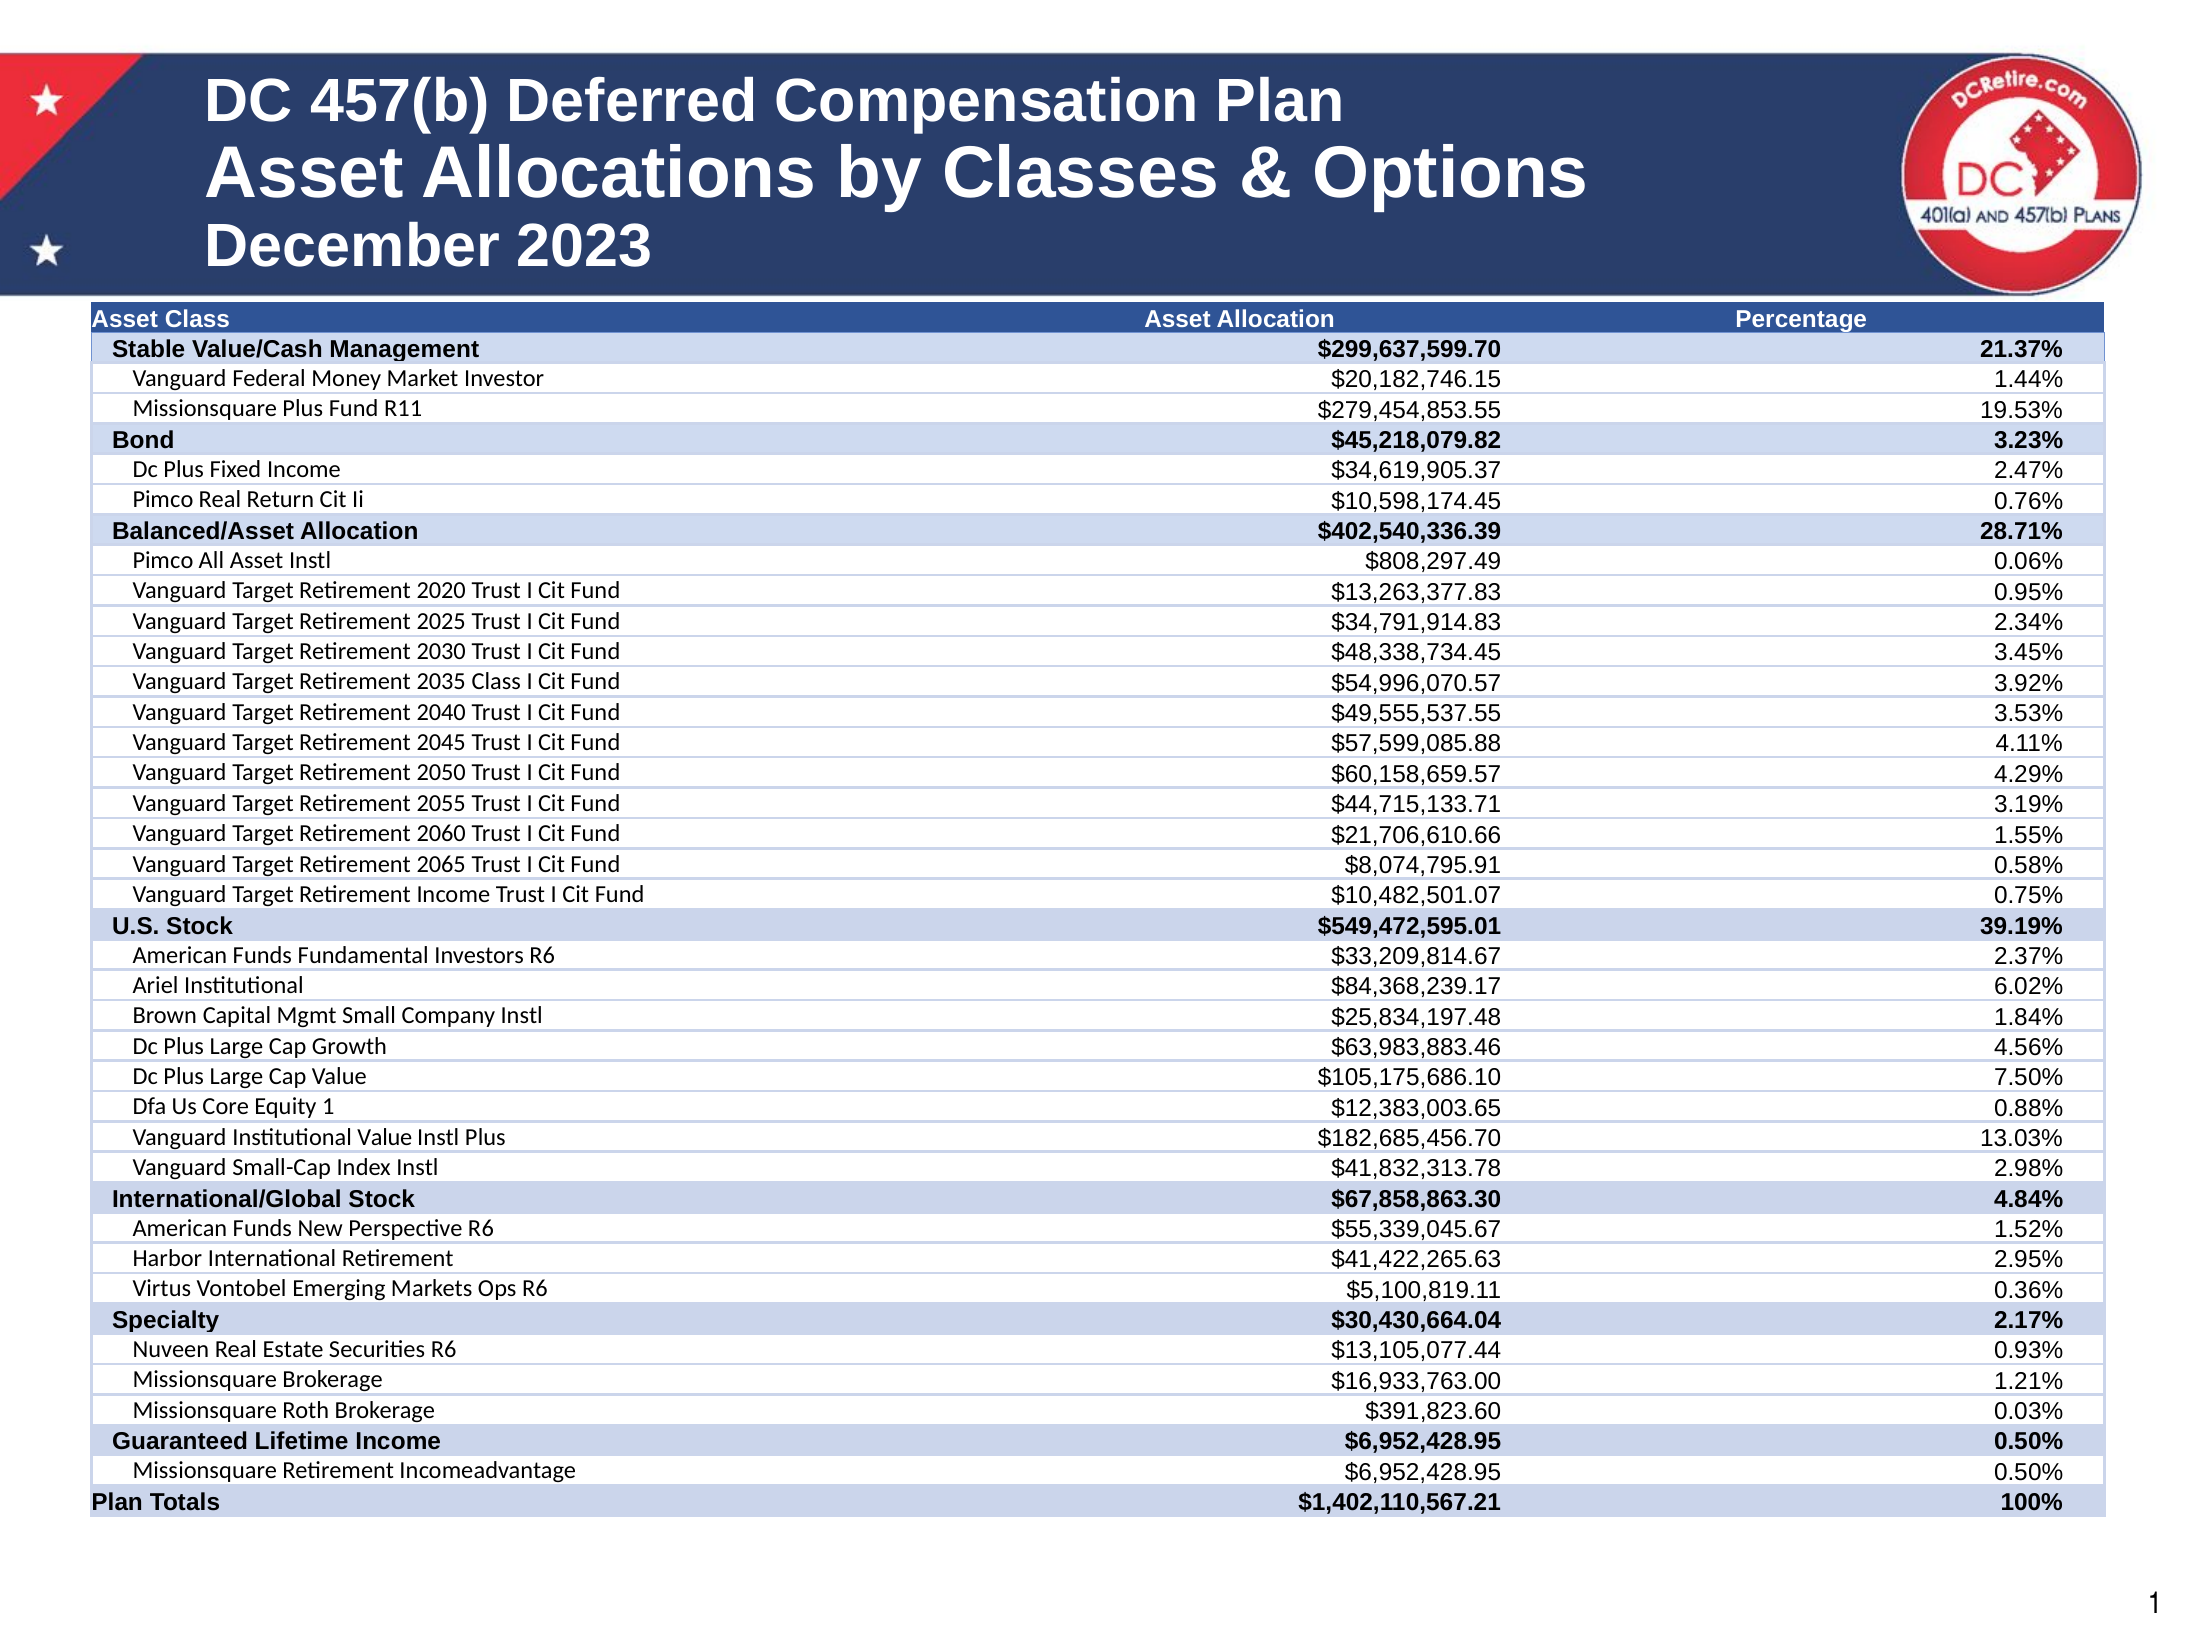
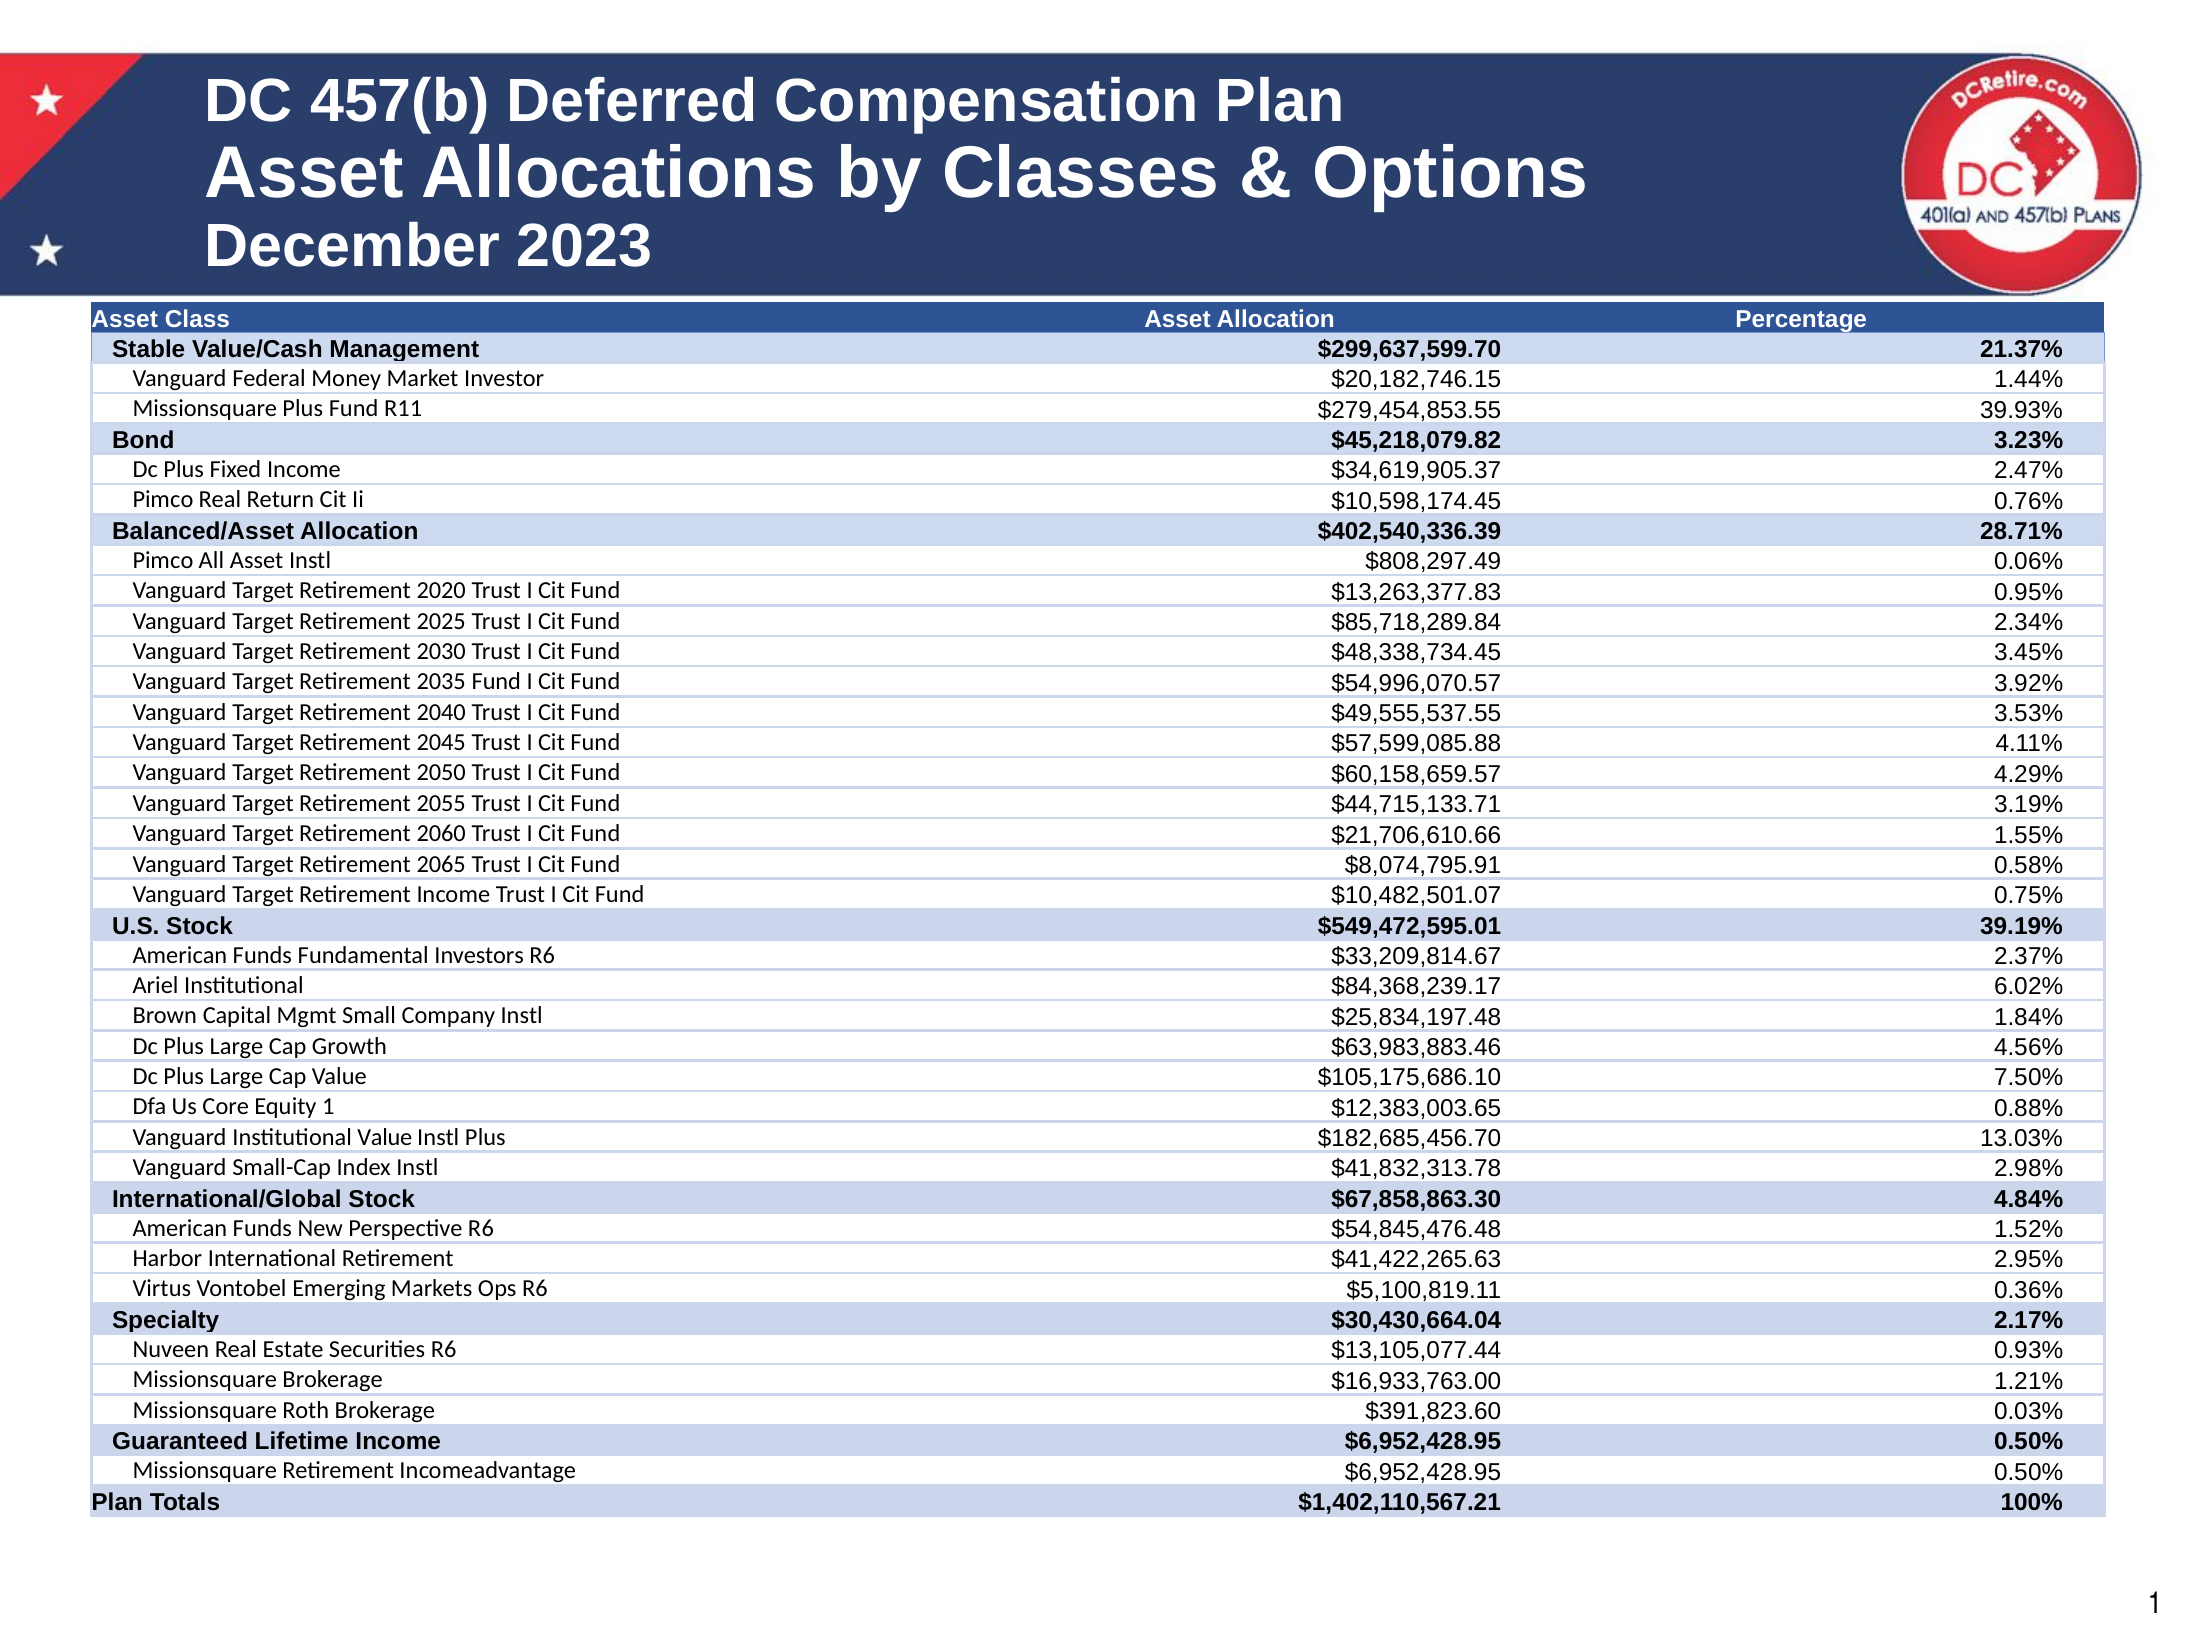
19.53%: 19.53% -> 39.93% (2021, 410)
$34,791,914.83: $34,791,914.83 -> $85,718,289.84 (1416, 623)
2035 Class: Class -> Fund (496, 682)
$55,339,045.67: $55,339,045.67 -> $54,845,476.48 (1416, 1229)
